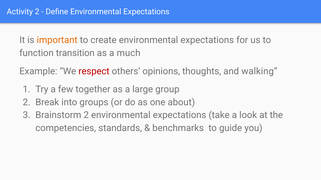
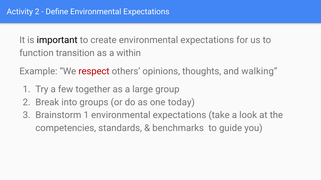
important colour: orange -> black (57, 40)
much: much -> within (129, 53)
about: about -> today (181, 103)
Brainstorm 2: 2 -> 1 (86, 115)
